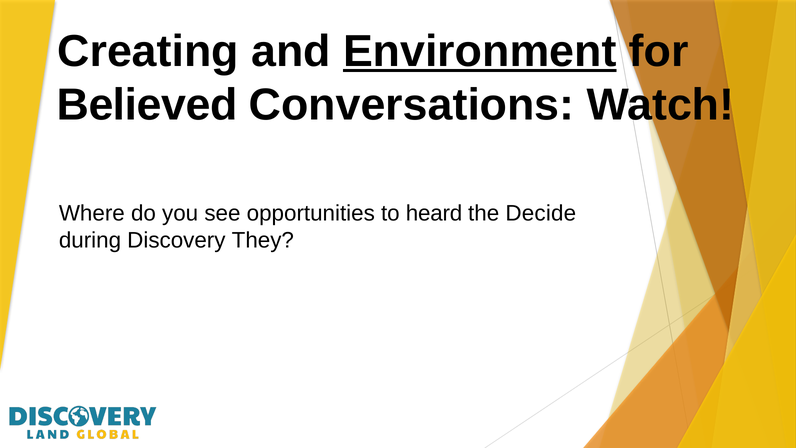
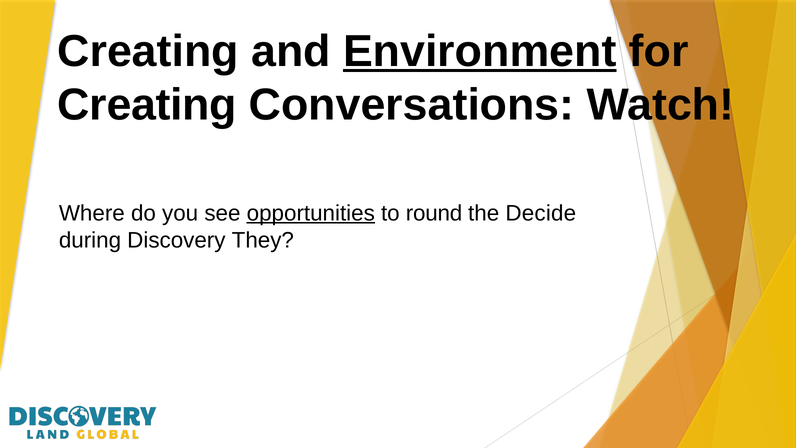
Believed: Believed -> Creating (147, 105)
opportunities underline: none -> present (311, 213)
heard: heard -> round (434, 213)
